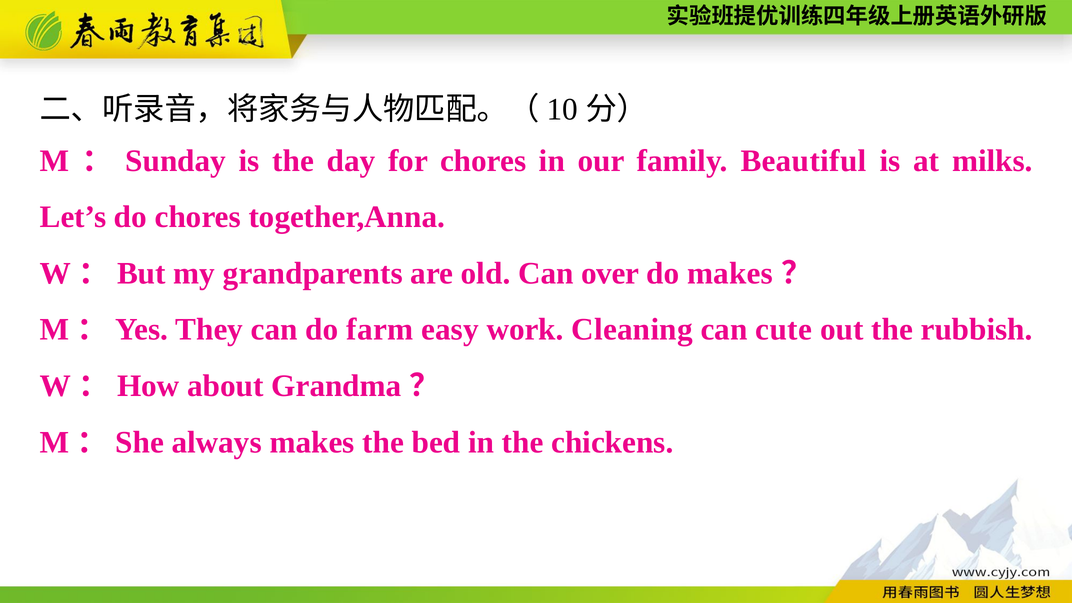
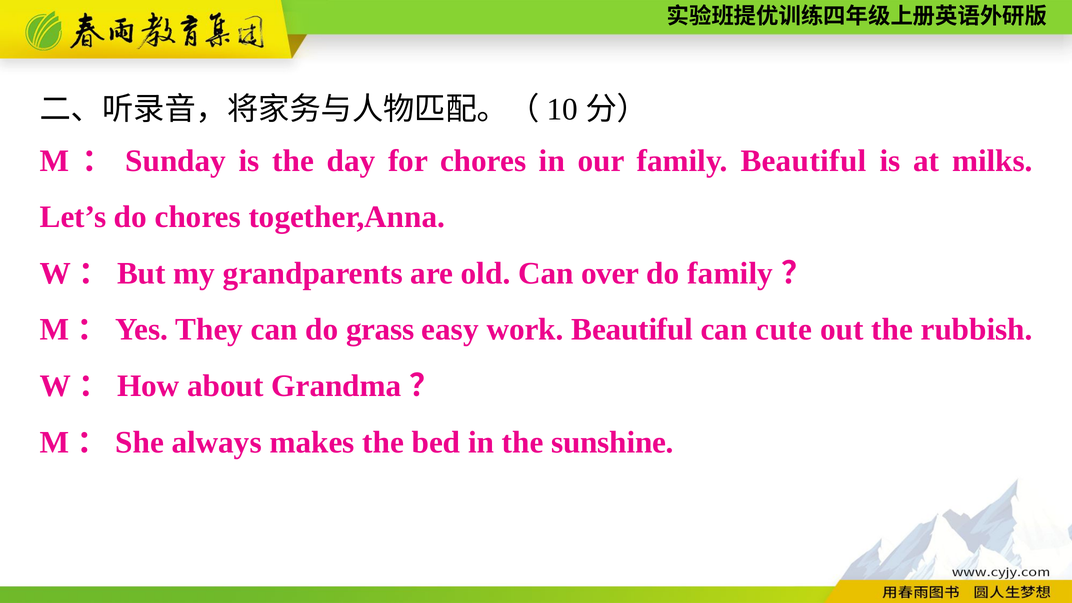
do makes: makes -> family (730, 273)
farm: farm -> grass (380, 330)
work Cleaning: Cleaning -> Beautiful (632, 330)
chickens: chickens -> sunshine (612, 442)
